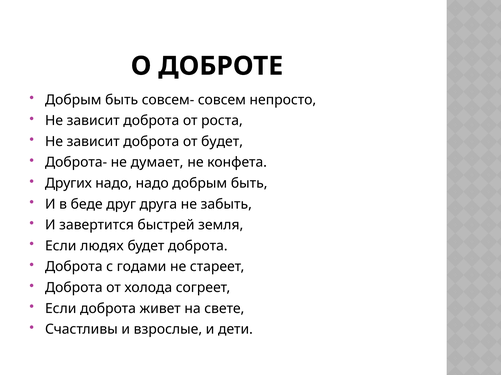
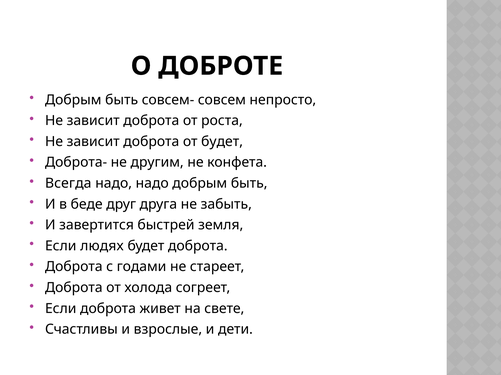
думает: думает -> другим (157, 163)
Других: Других -> Всегда (68, 184)
